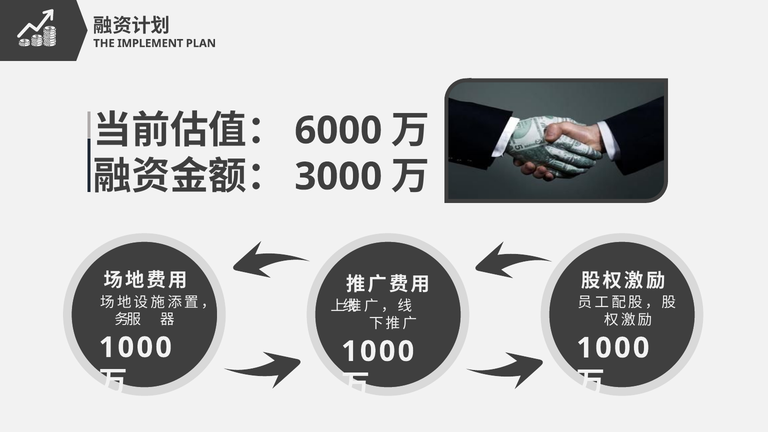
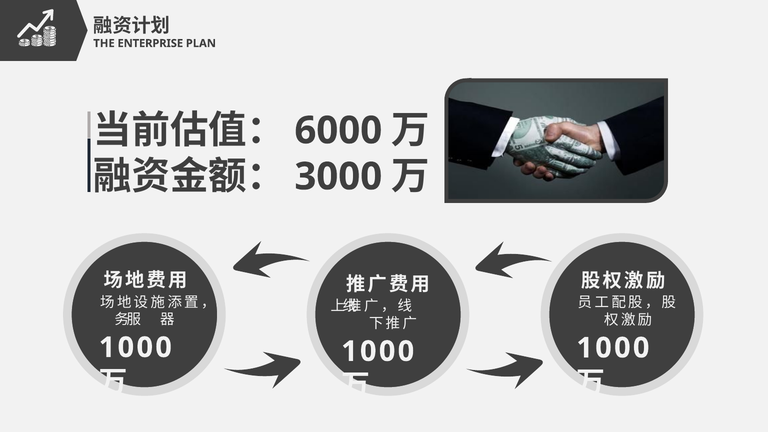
IMPLEMENT: IMPLEMENT -> ENTERPRISE (150, 43)
